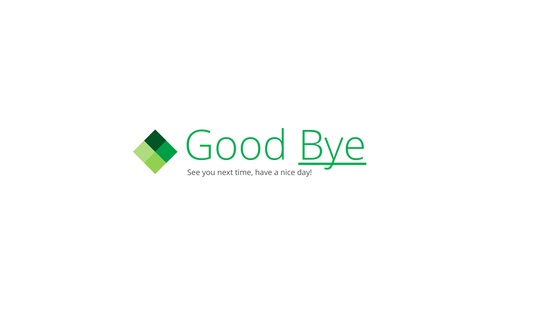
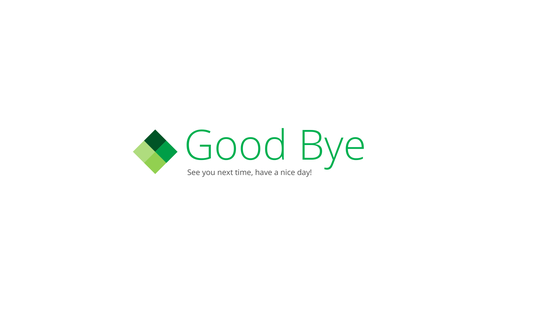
Bye underline: present -> none (332, 146)
